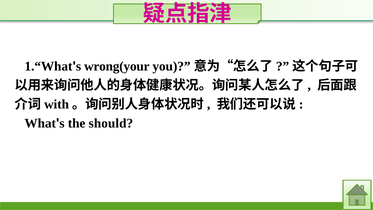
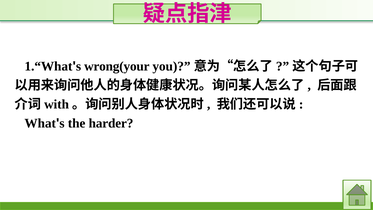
should: should -> harder (111, 123)
